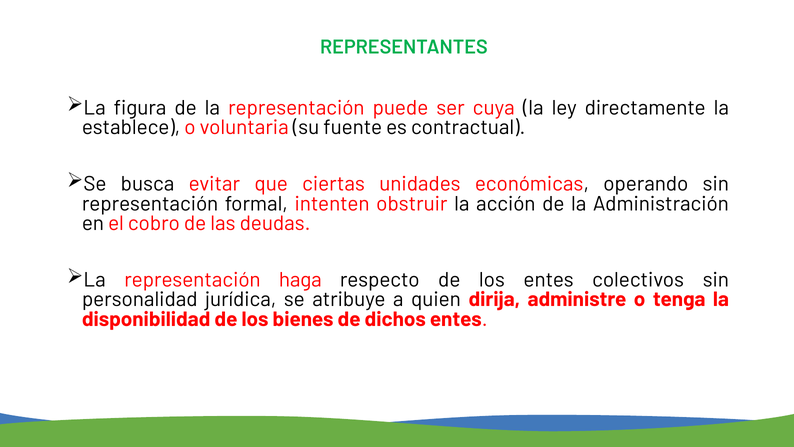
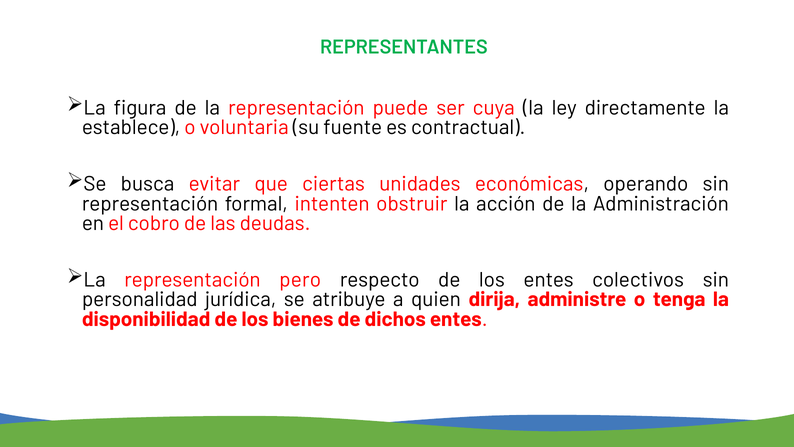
haga: haga -> pero (300, 280)
